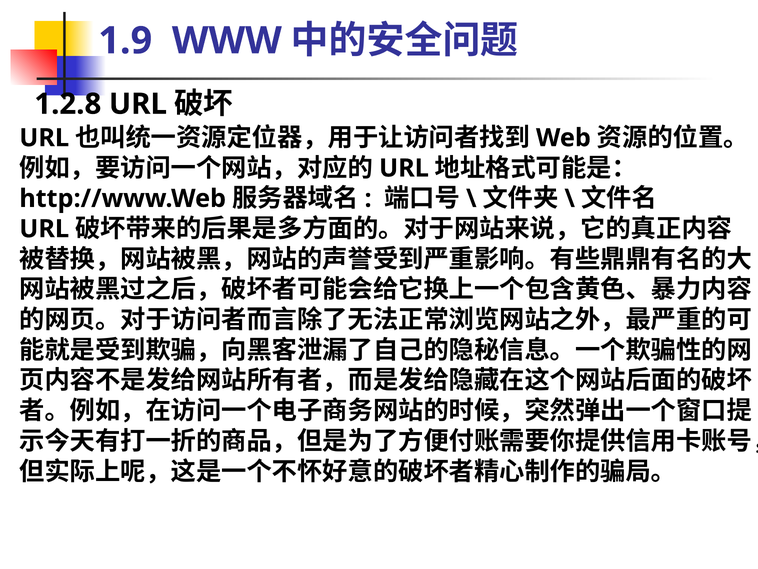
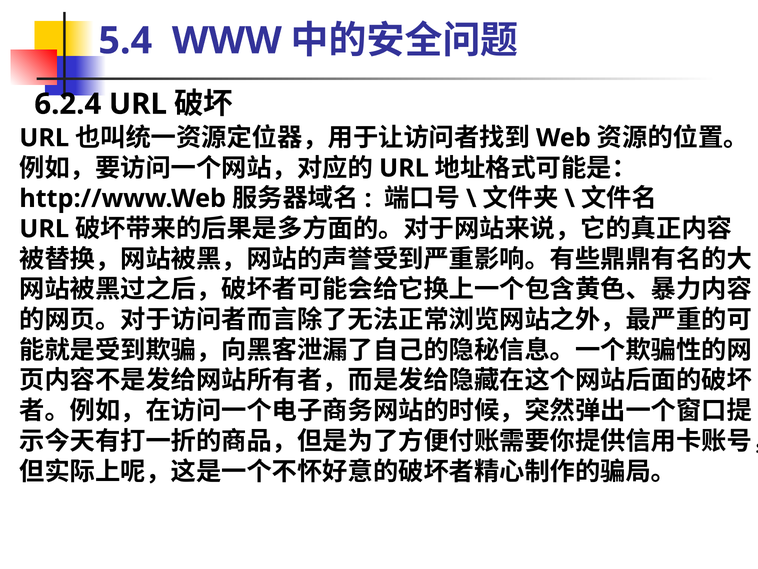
1.9: 1.9 -> 5.4 (125, 41)
1.2.8: 1.2.8 -> 6.2.4 (68, 104)
